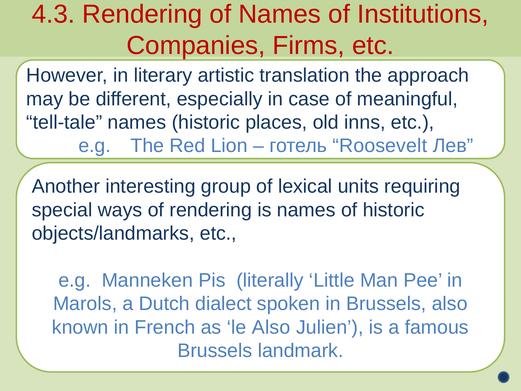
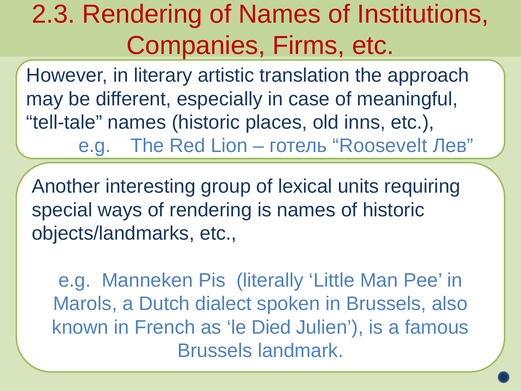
4.3: 4.3 -> 2.3 (53, 14)
le Also: Also -> Died (271, 327)
